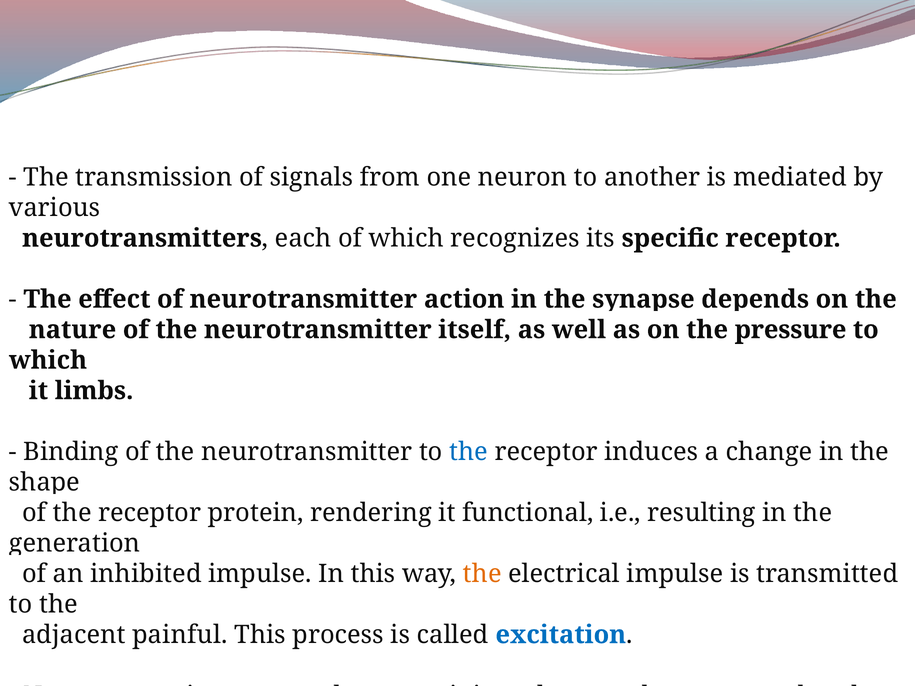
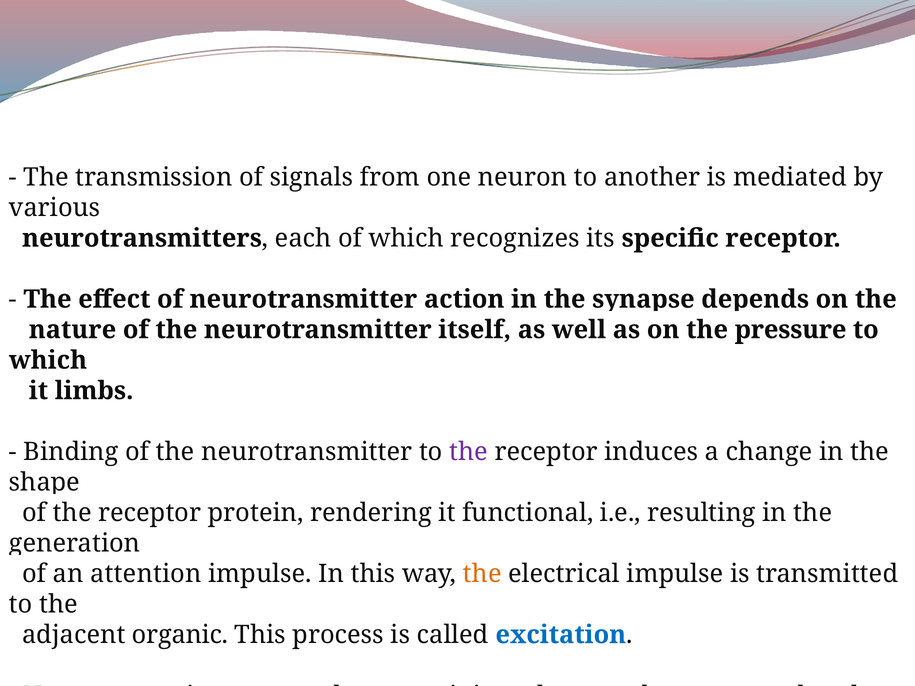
the colour: blue -> purple (469, 452)
inhibited: inhibited -> attention (146, 574)
painful: painful -> organic (180, 635)
